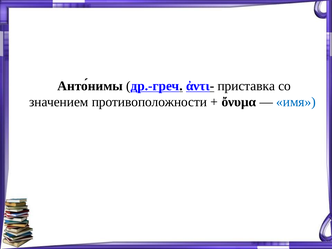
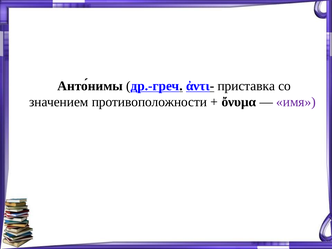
имя colour: blue -> purple (296, 102)
